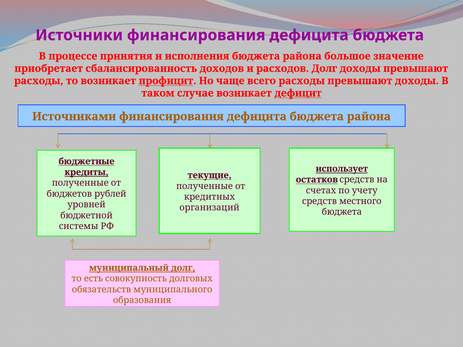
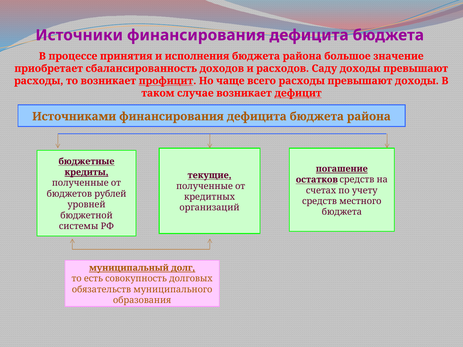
расходов Долг: Долг -> Саду (324, 69)
использует: использует -> погашение (342, 169)
